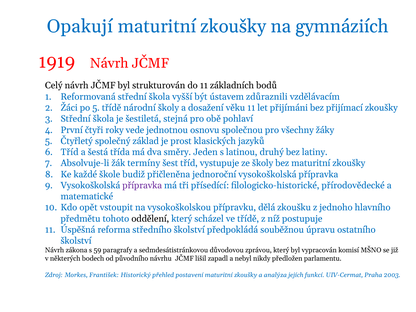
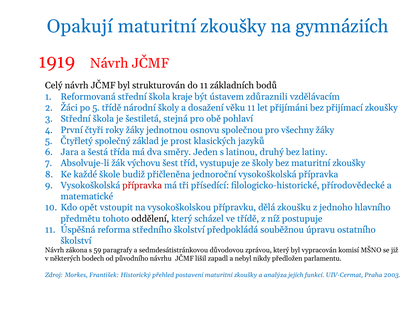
vyšší: vyšší -> kraje (182, 97)
roky vede: vede -> žáky (135, 130)
Tříd: Tříd -> Jara (70, 152)
termíny: termíny -> výchovu (144, 163)
přípravka colour: purple -> red (142, 185)
